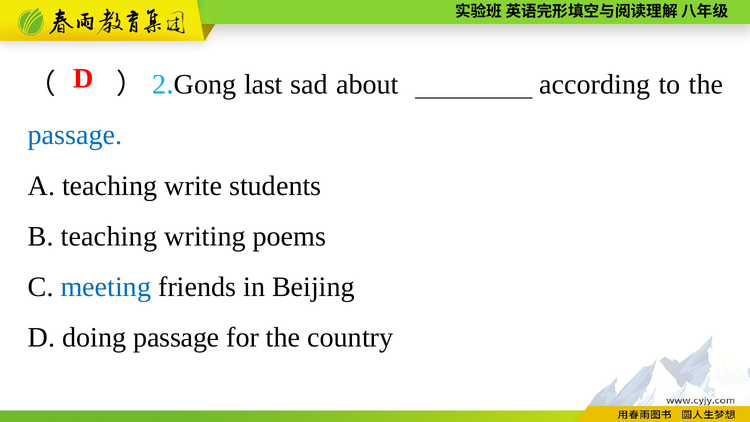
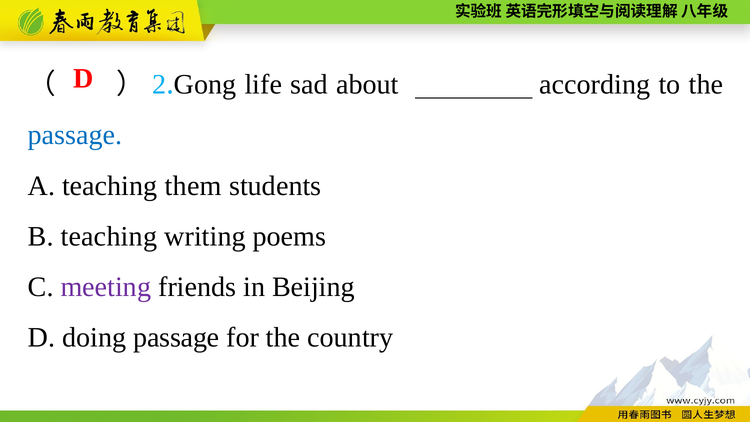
last: last -> life (263, 84)
write: write -> them (193, 186)
meeting colour: blue -> purple (106, 287)
